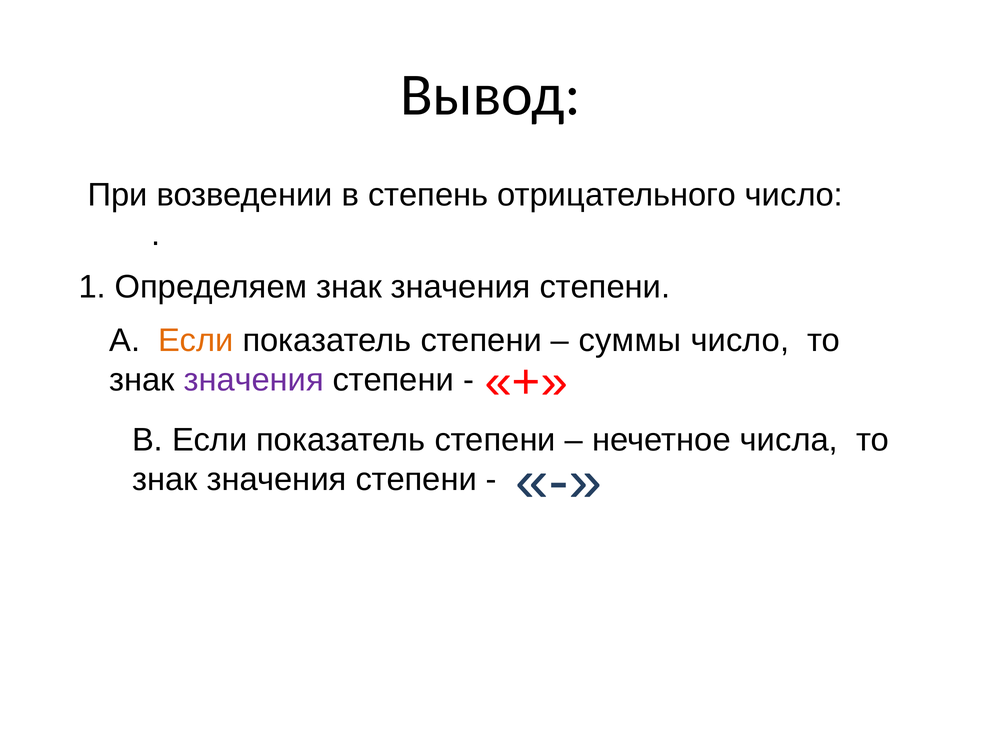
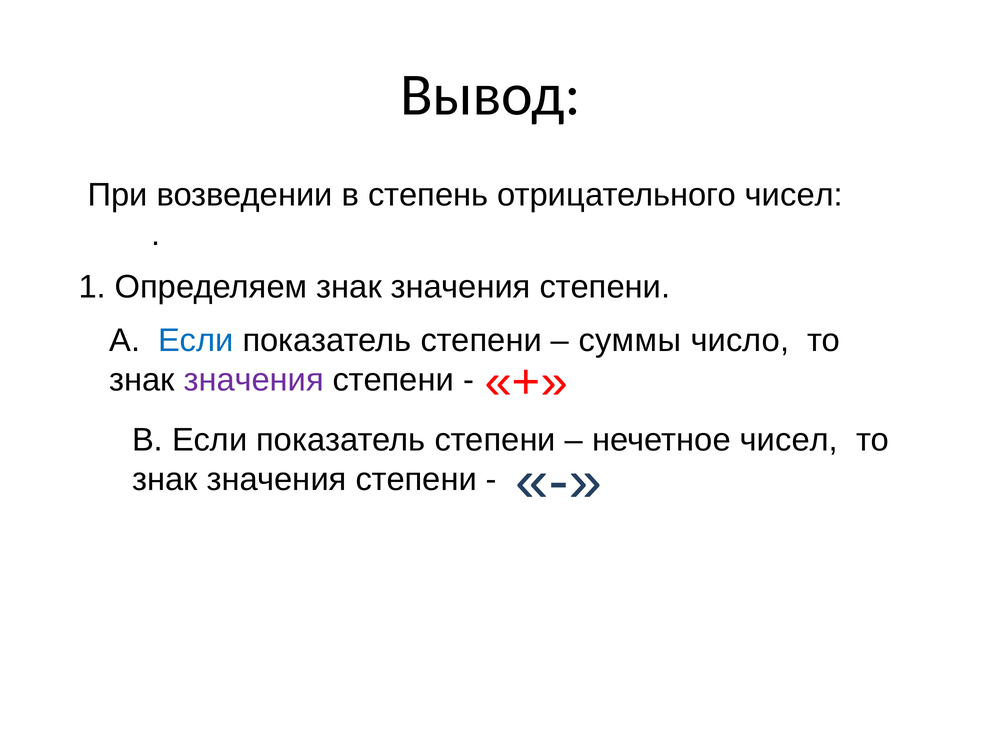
отрицательного число: число -> чисел (794, 195)
Если colour: orange -> blue (196, 341)
нечетное числа: числа -> чисел (789, 441)
